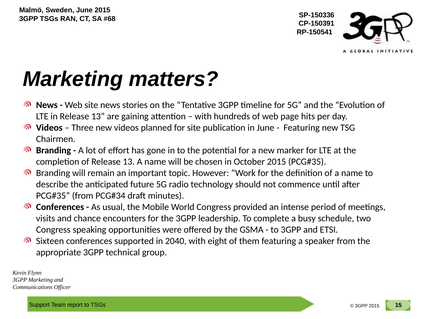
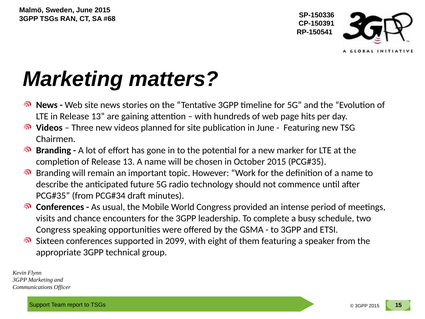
2040: 2040 -> 2099 (176, 241)
